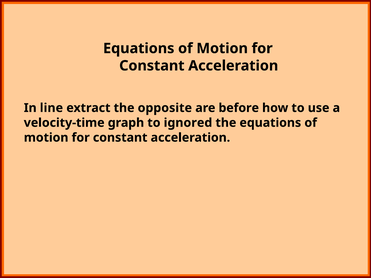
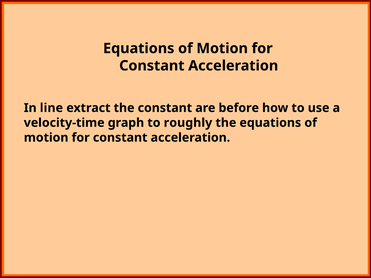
the opposite: opposite -> constant (165, 108)
ignored: ignored -> roughly (188, 123)
